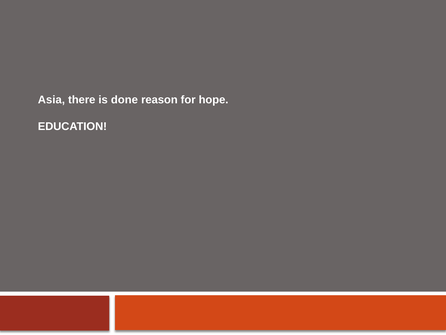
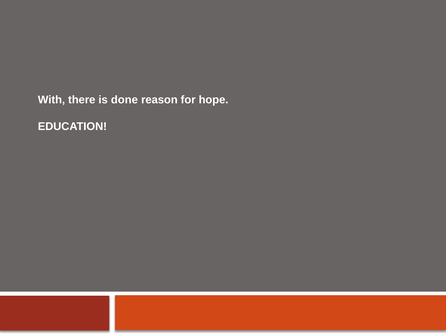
Asia: Asia -> With (51, 100)
